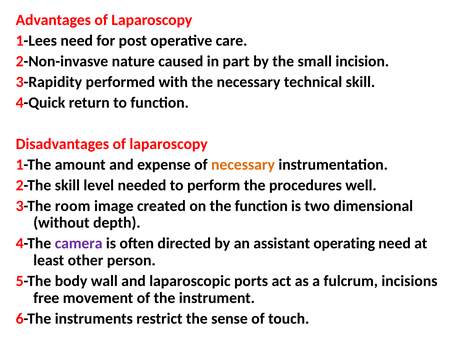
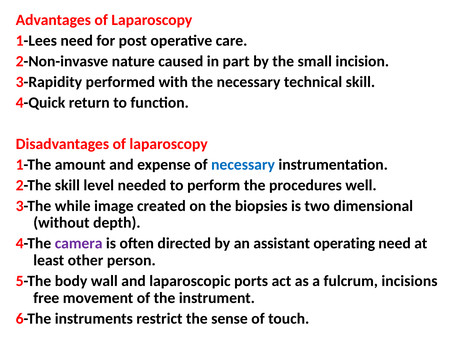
necessary colour: orange -> blue (243, 165)
room: room -> while (73, 206)
the function: function -> biopsies (261, 206)
